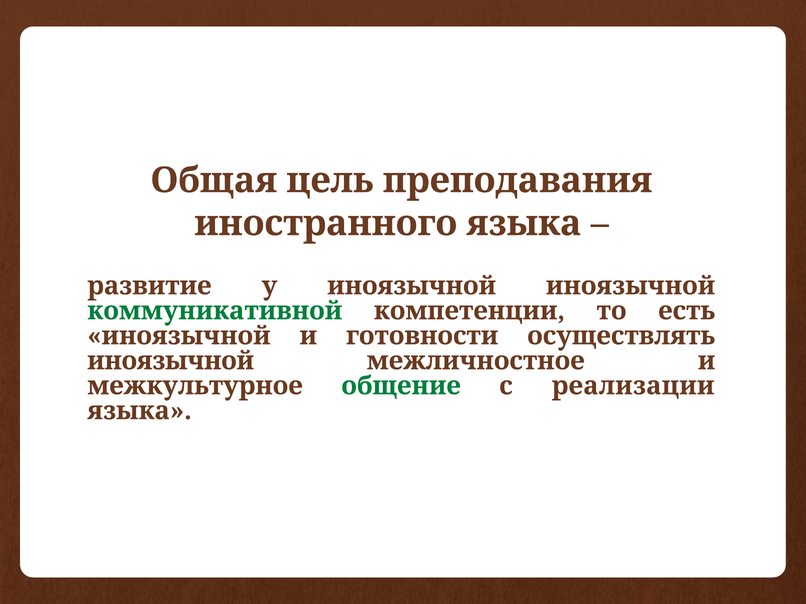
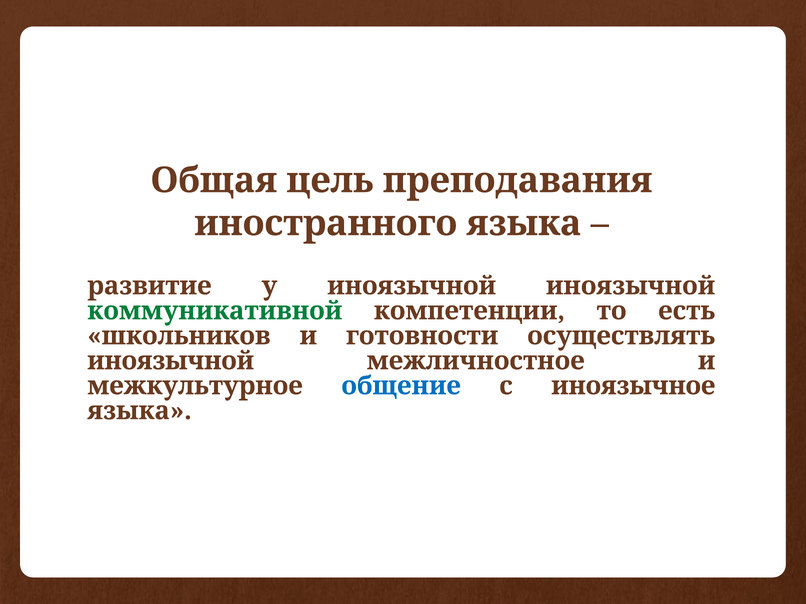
иноязычной: иноязычной -> школьников (179, 336)
общение colour: green -> blue (401, 386)
реализации: реализации -> иноязычное (633, 386)
